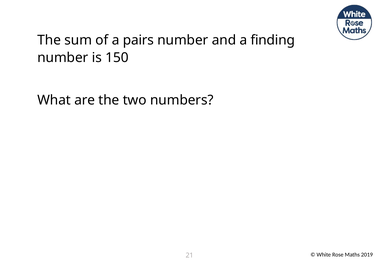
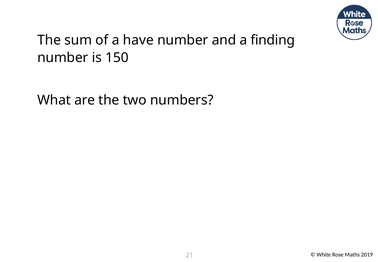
pairs: pairs -> have (138, 40)
